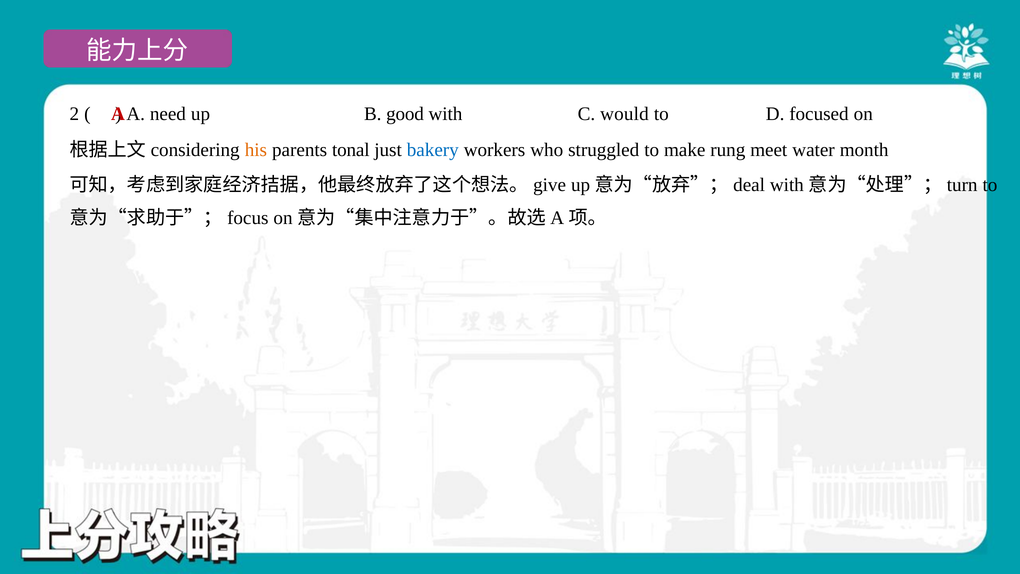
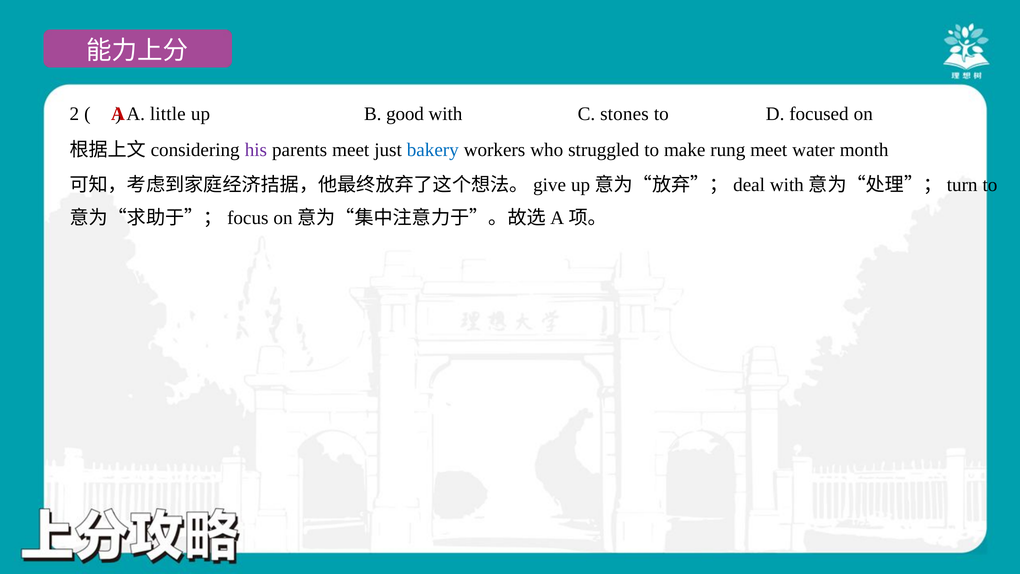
need: need -> little (168, 114)
would: would -> stones (624, 114)
his colour: orange -> purple (256, 150)
parents tonal: tonal -> meet (351, 150)
